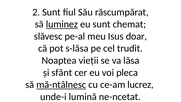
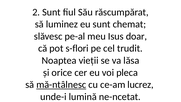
luminez underline: present -> none (62, 24)
s-lăsa: s-lăsa -> s-flori (77, 48)
sfânt: sfânt -> orice (62, 72)
